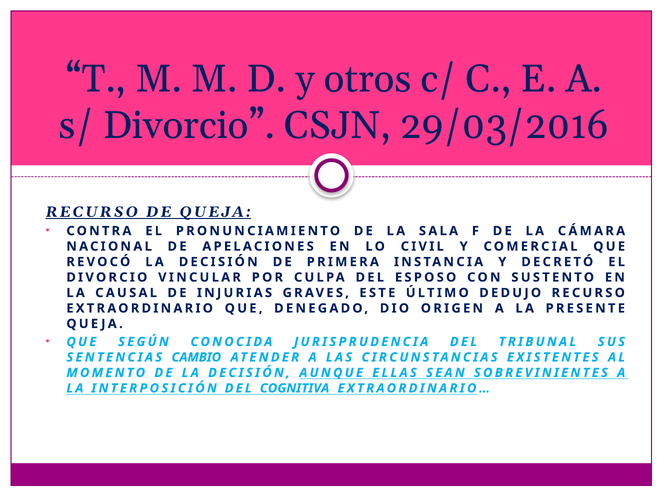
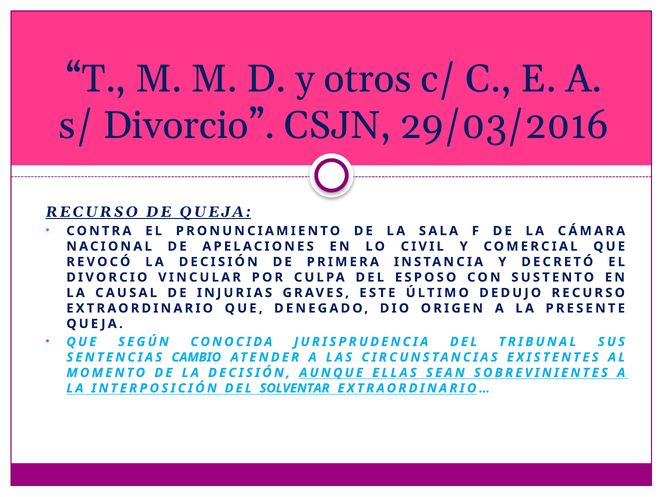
COGNITIVA: COGNITIVA -> SOLVENTAR (295, 388)
